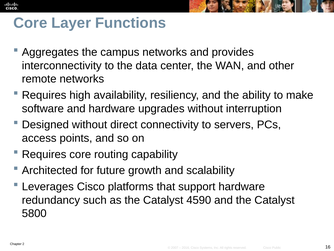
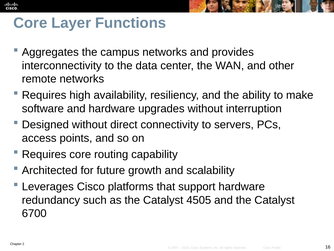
4590: 4590 -> 4505 (199, 200)
5800: 5800 -> 6700 (34, 213)
